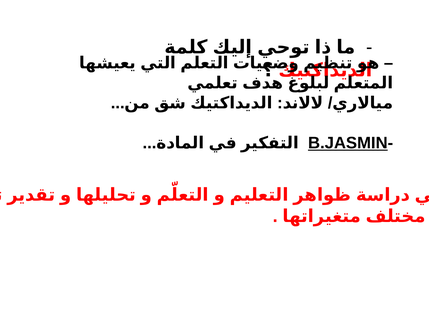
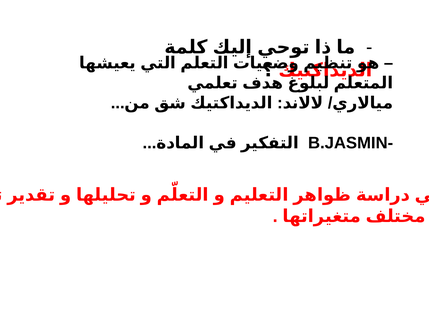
B.JASMIN underline: present -> none (348, 143)
